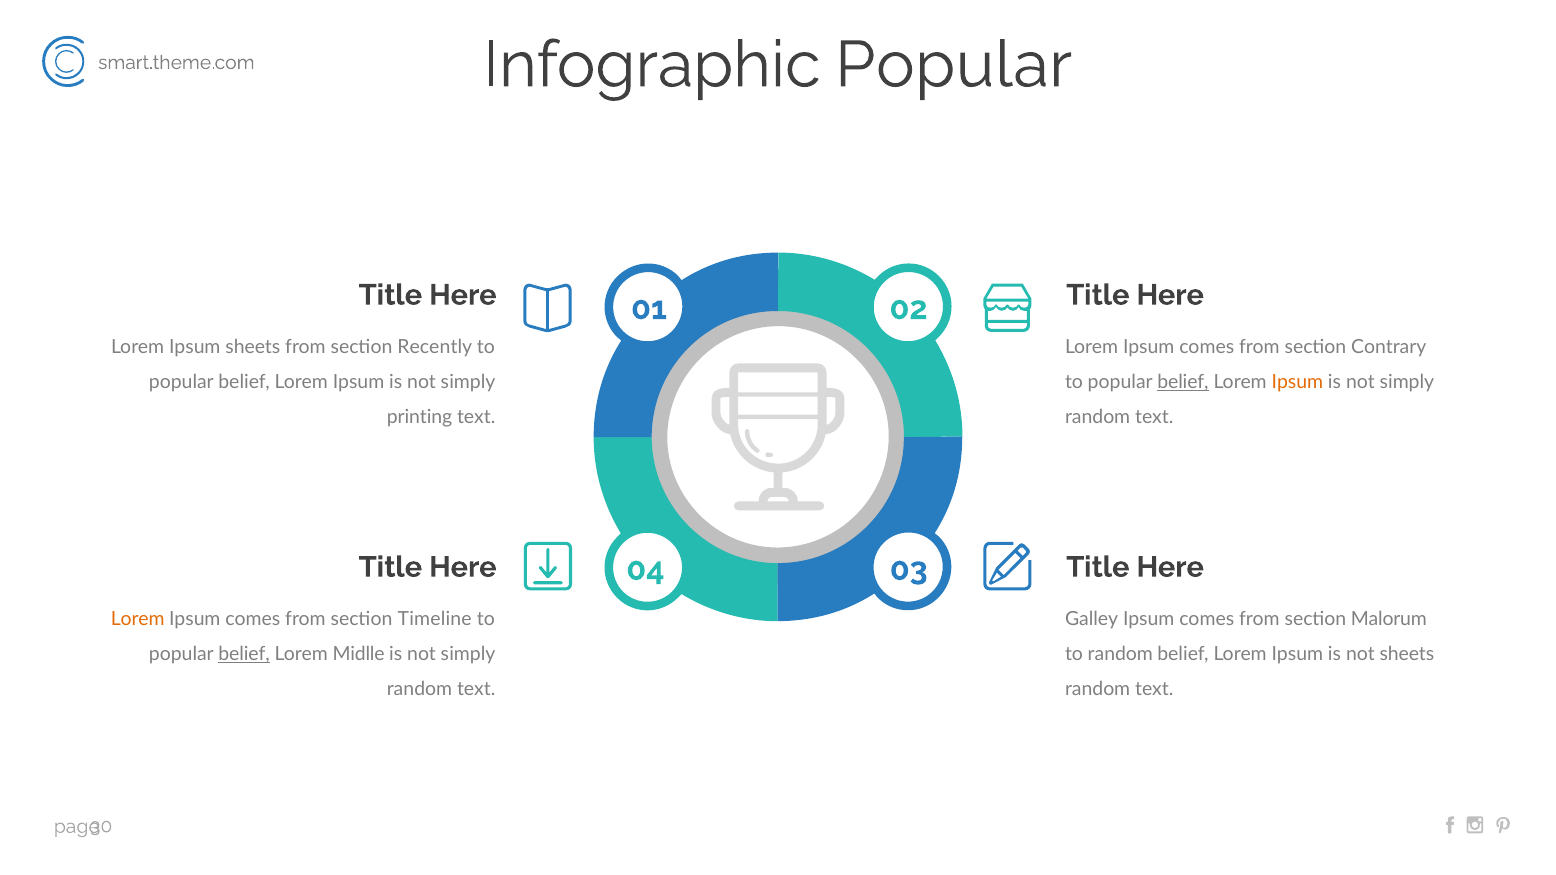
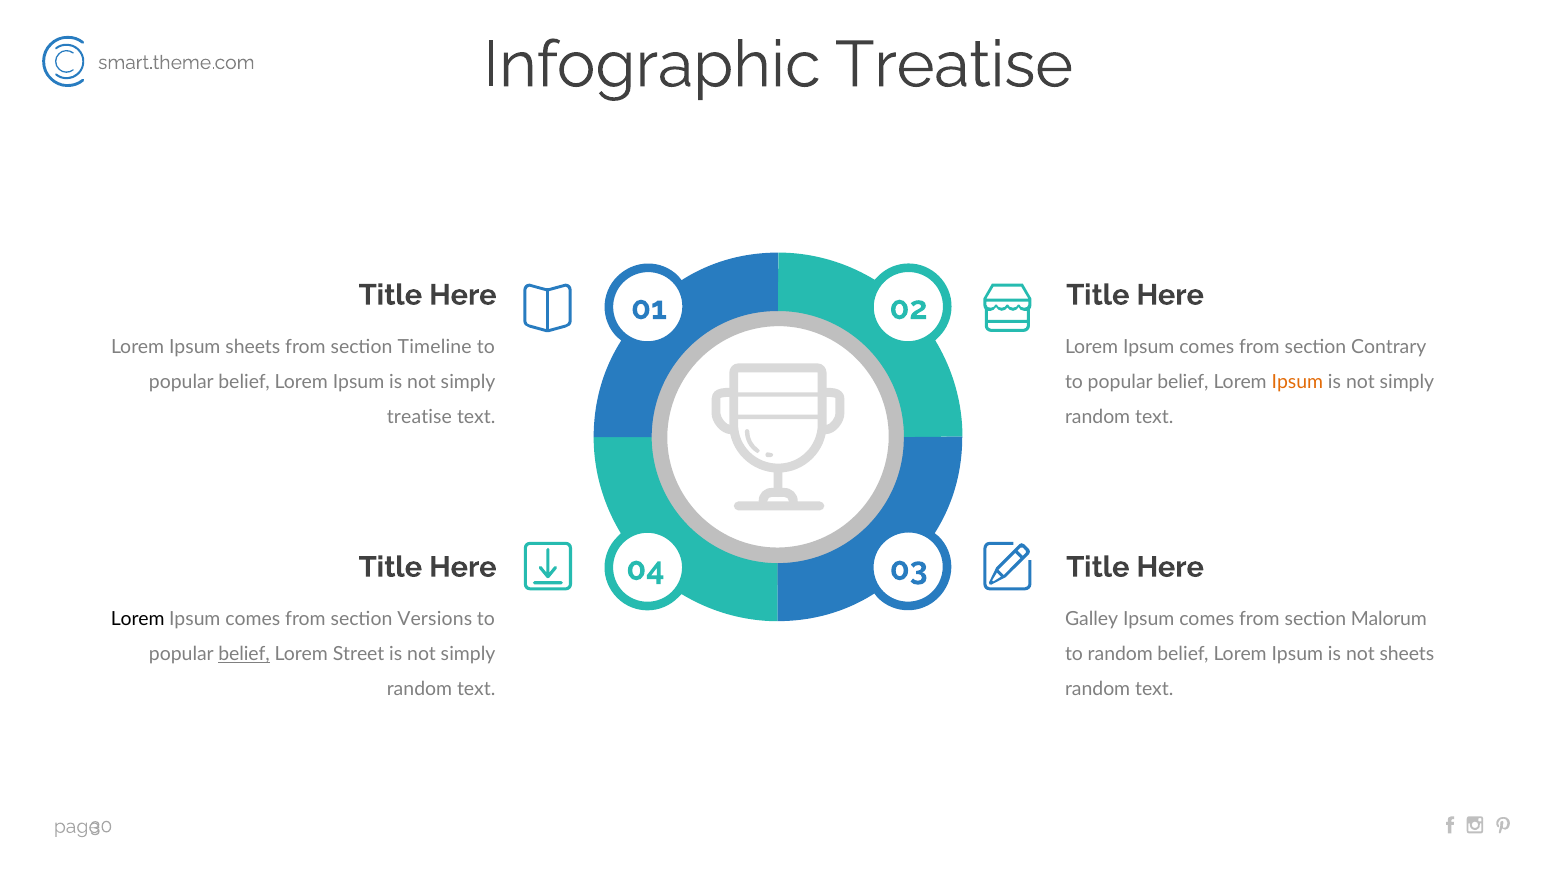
Infographic Popular: Popular -> Treatise (954, 65)
Recently: Recently -> Timeline (435, 347)
belief underline: present -> none (1183, 382)
printing: printing -> treatise (419, 417)
Lorem colour: orange -> black (138, 620)
Timeline: Timeline -> Versions (435, 620)
Midlle: Midlle -> Street (359, 655)
